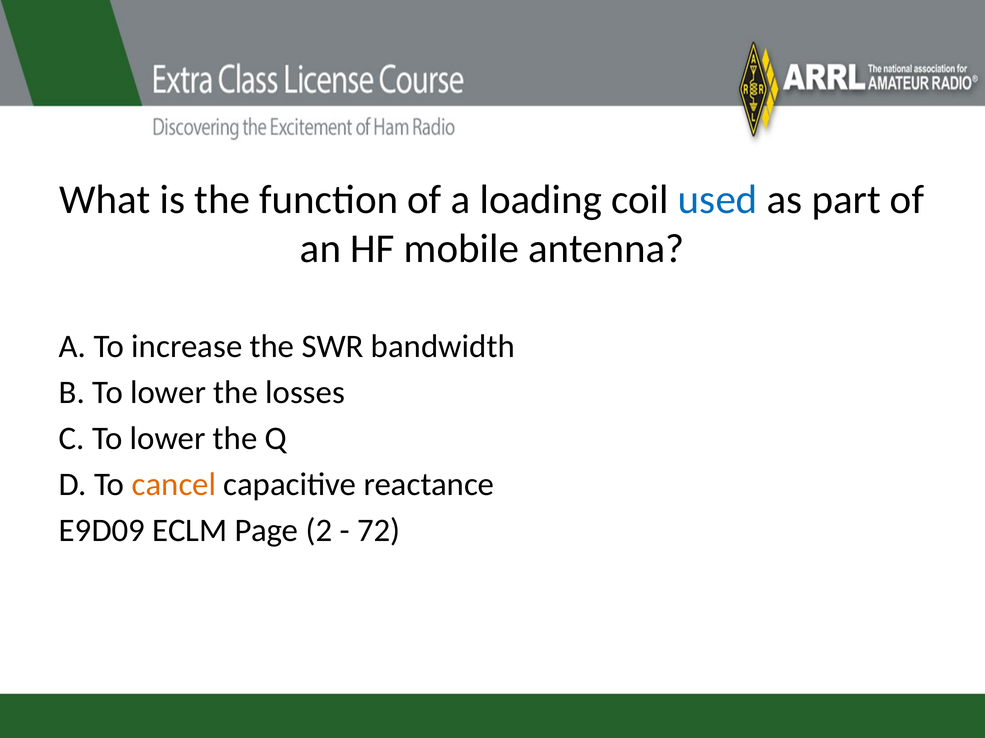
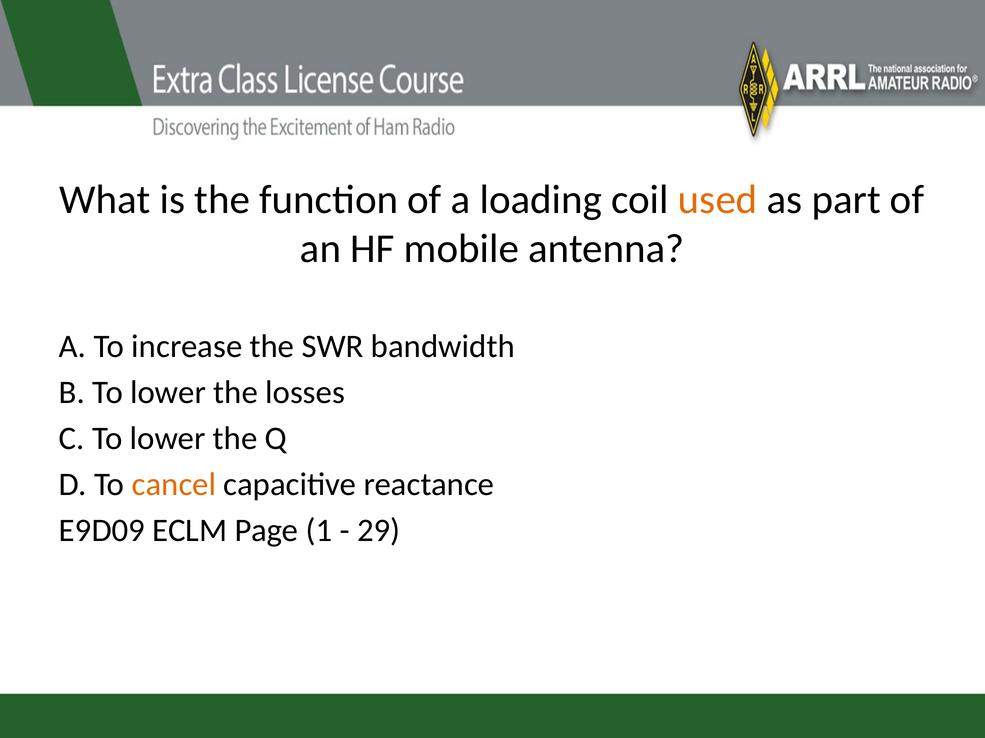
used colour: blue -> orange (718, 200)
2: 2 -> 1 (319, 531)
72: 72 -> 29 (379, 531)
